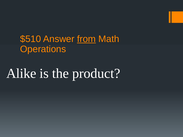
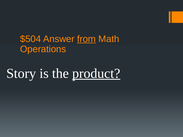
$510: $510 -> $504 (31, 39)
Alike: Alike -> Story (21, 74)
product underline: none -> present (96, 74)
